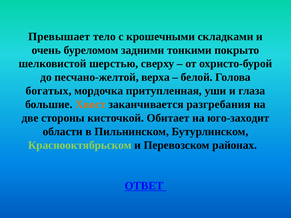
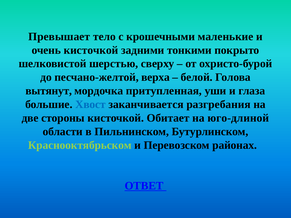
складками: складками -> маленькие (226, 37)
очень буреломом: буреломом -> кисточкой (91, 50)
богатых: богатых -> вытянут (49, 91)
Хвост colour: orange -> blue (90, 104)
юго-заходит: юго-заходит -> юго-длиной (238, 118)
